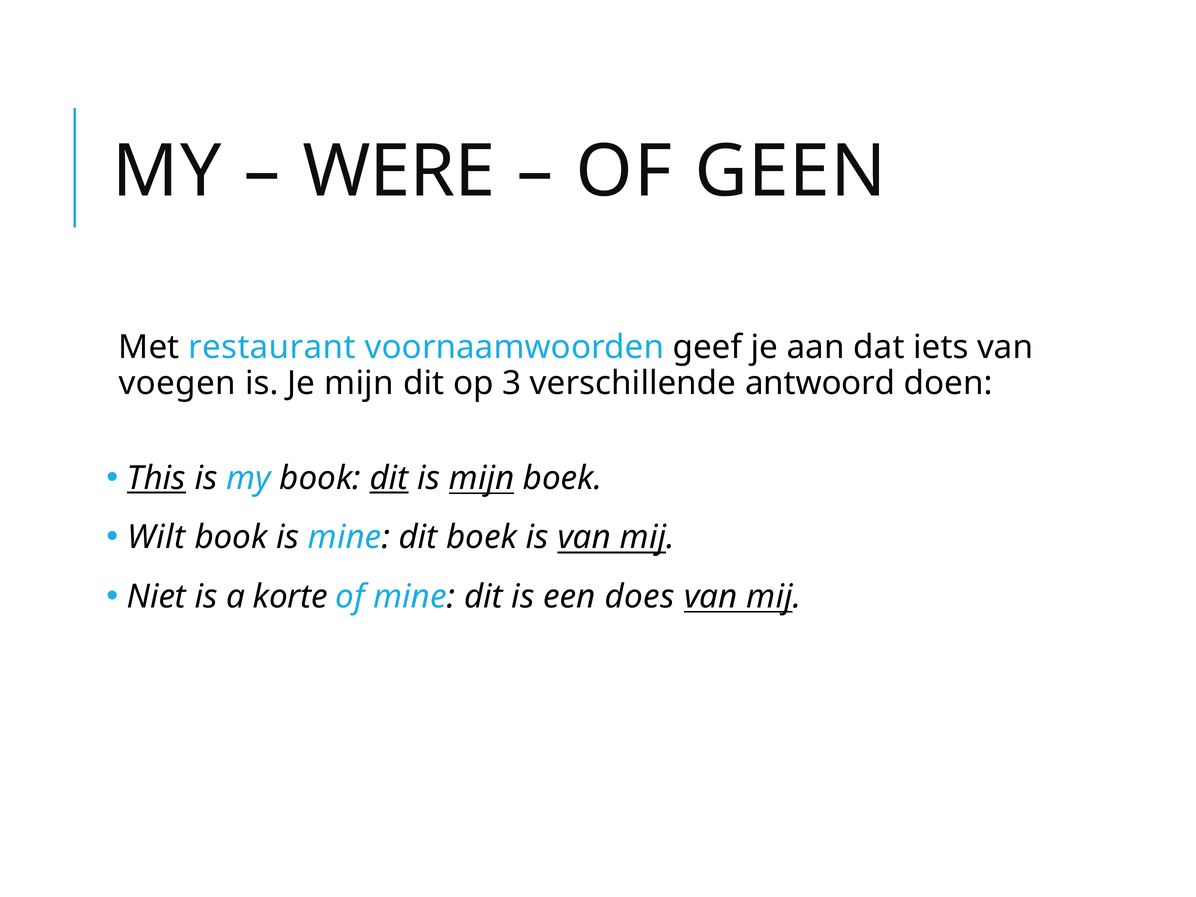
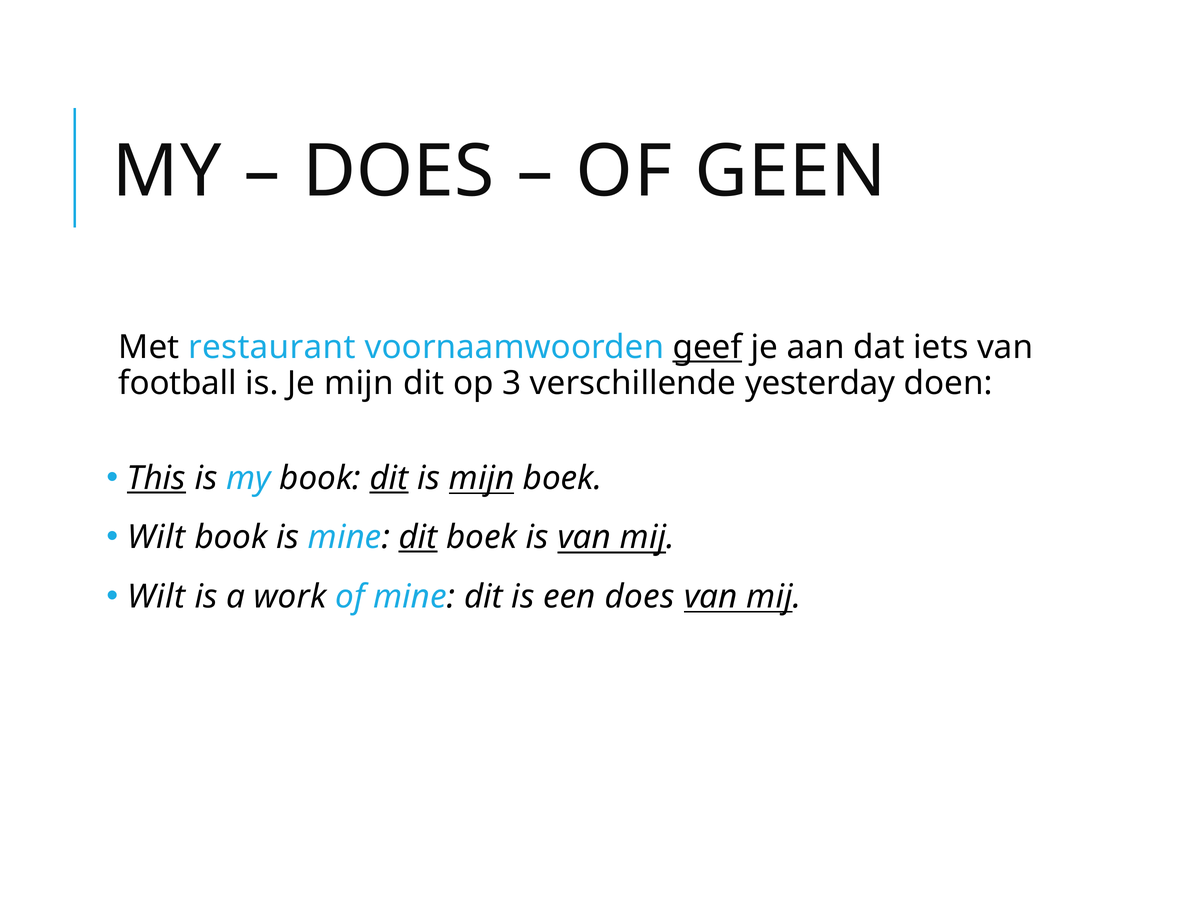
WERE: WERE -> DOES (398, 172)
geef underline: none -> present (707, 347)
voegen: voegen -> football (178, 383)
antwoord: antwoord -> yesterday (820, 383)
dit underline: none -> present (418, 537)
Niet: Niet -> Wilt (156, 597)
korte: korte -> work (290, 597)
